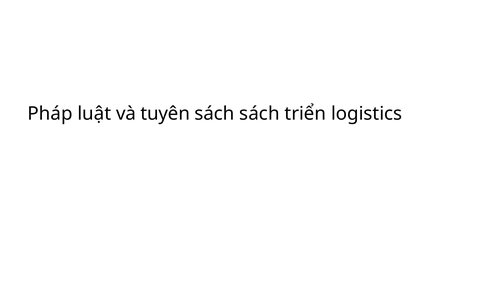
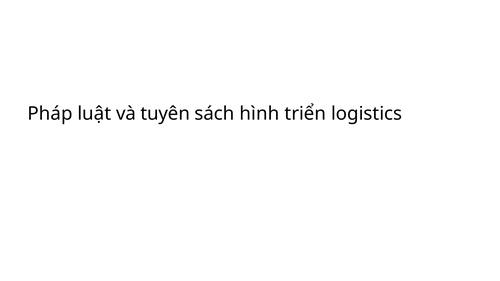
sách sách: sách -> hình (259, 114)
